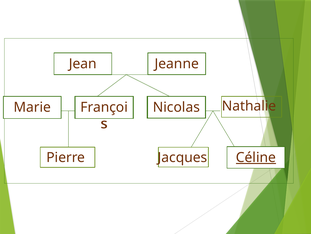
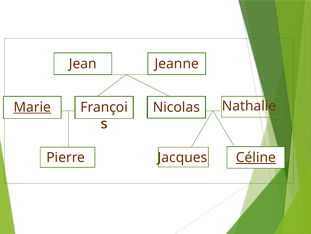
Marie underline: none -> present (32, 107)
